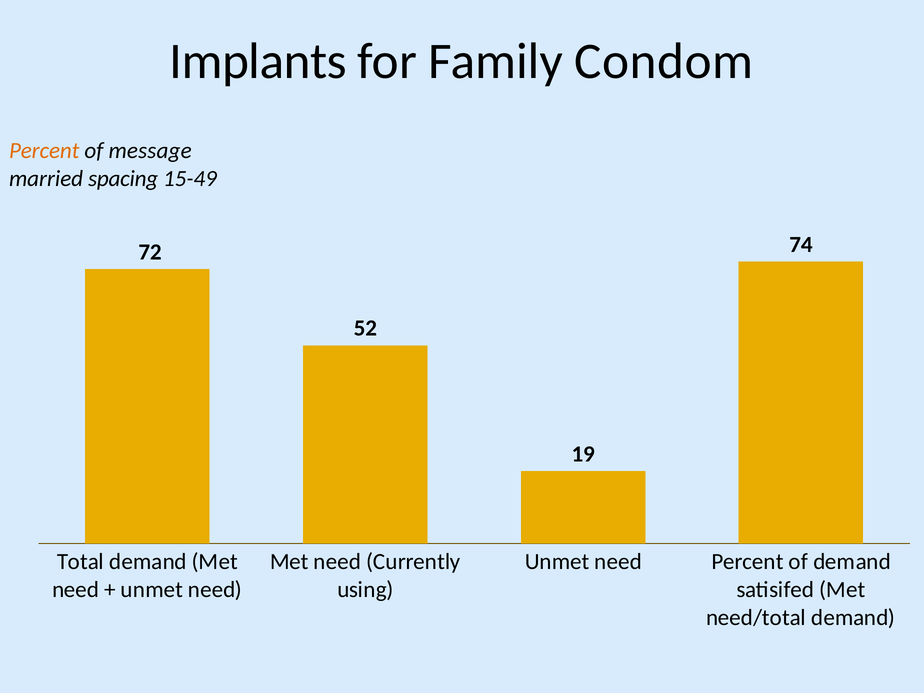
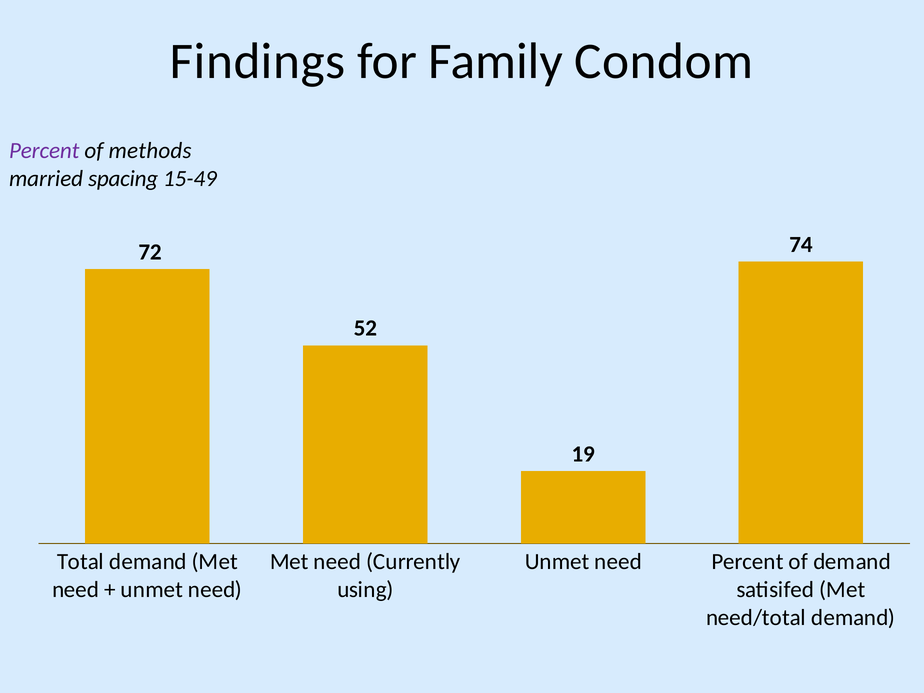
Implants: Implants -> Findings (258, 61)
Percent colour: orange -> purple (44, 151)
message: message -> methods (150, 151)
